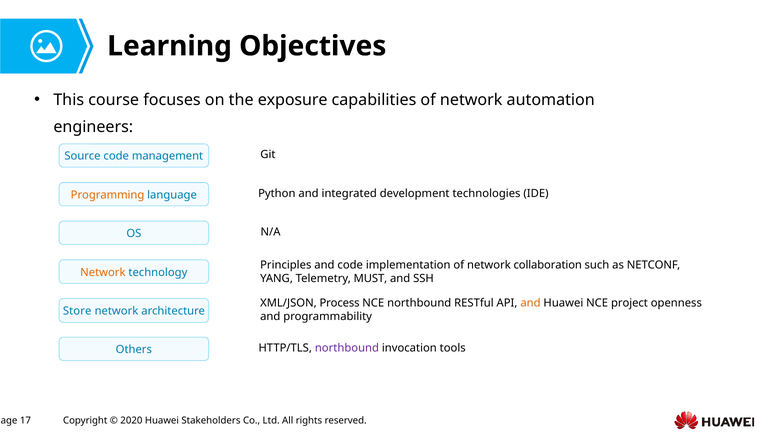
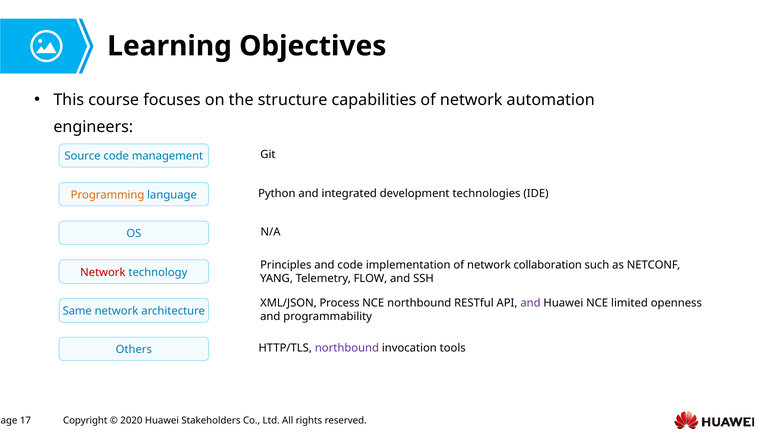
exposure: exposure -> structure (293, 100)
Network colour: orange -> red (103, 272)
MUST: MUST -> FLOW (370, 278)
and colour: orange -> purple (530, 303)
project: project -> limited (629, 303)
Store: Store -> Same (77, 311)
